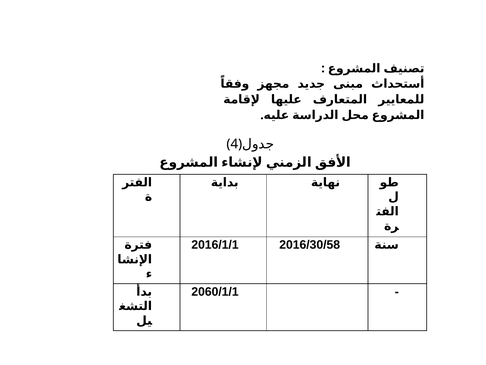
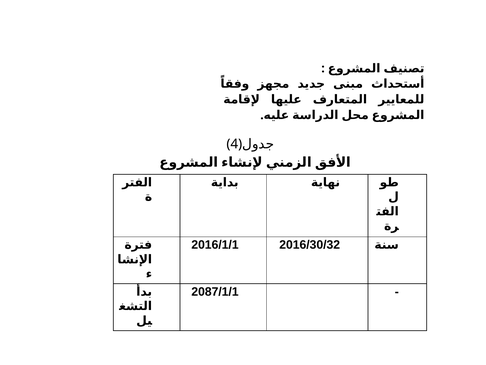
2016/30/58: 2016/30/58 -> 2016/30/32 (310, 245)
2060/1/1: 2060/1/1 -> 2087/1/1 (215, 291)
